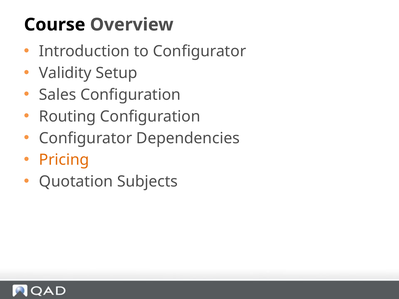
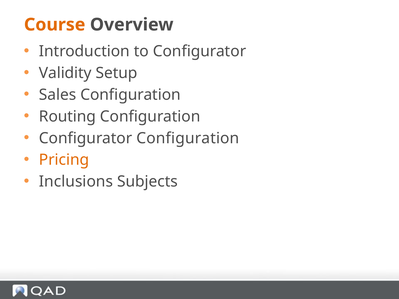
Course colour: black -> orange (55, 25)
Configurator Dependencies: Dependencies -> Configuration (188, 138)
Quotation: Quotation -> Inclusions (76, 182)
